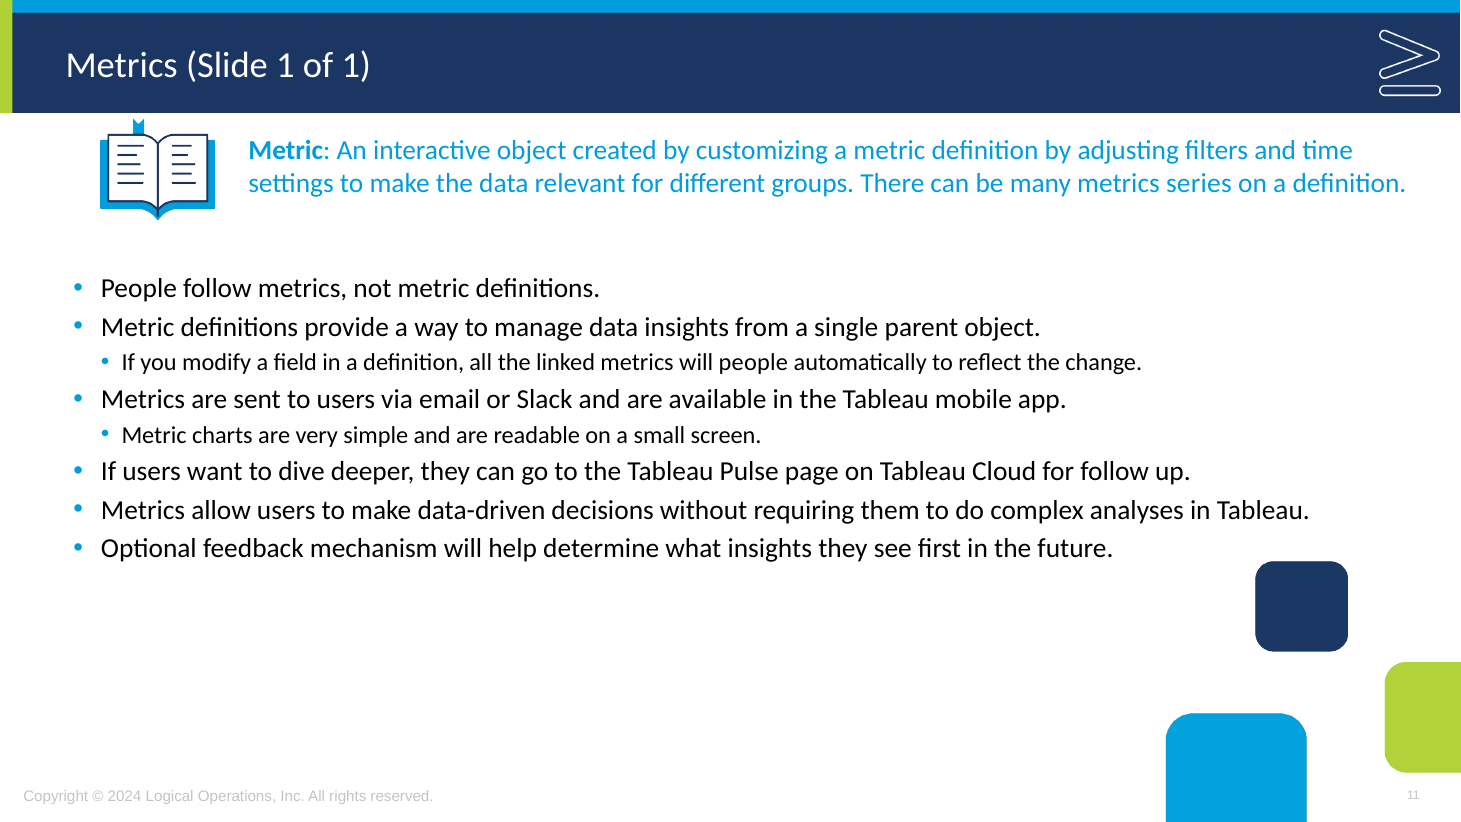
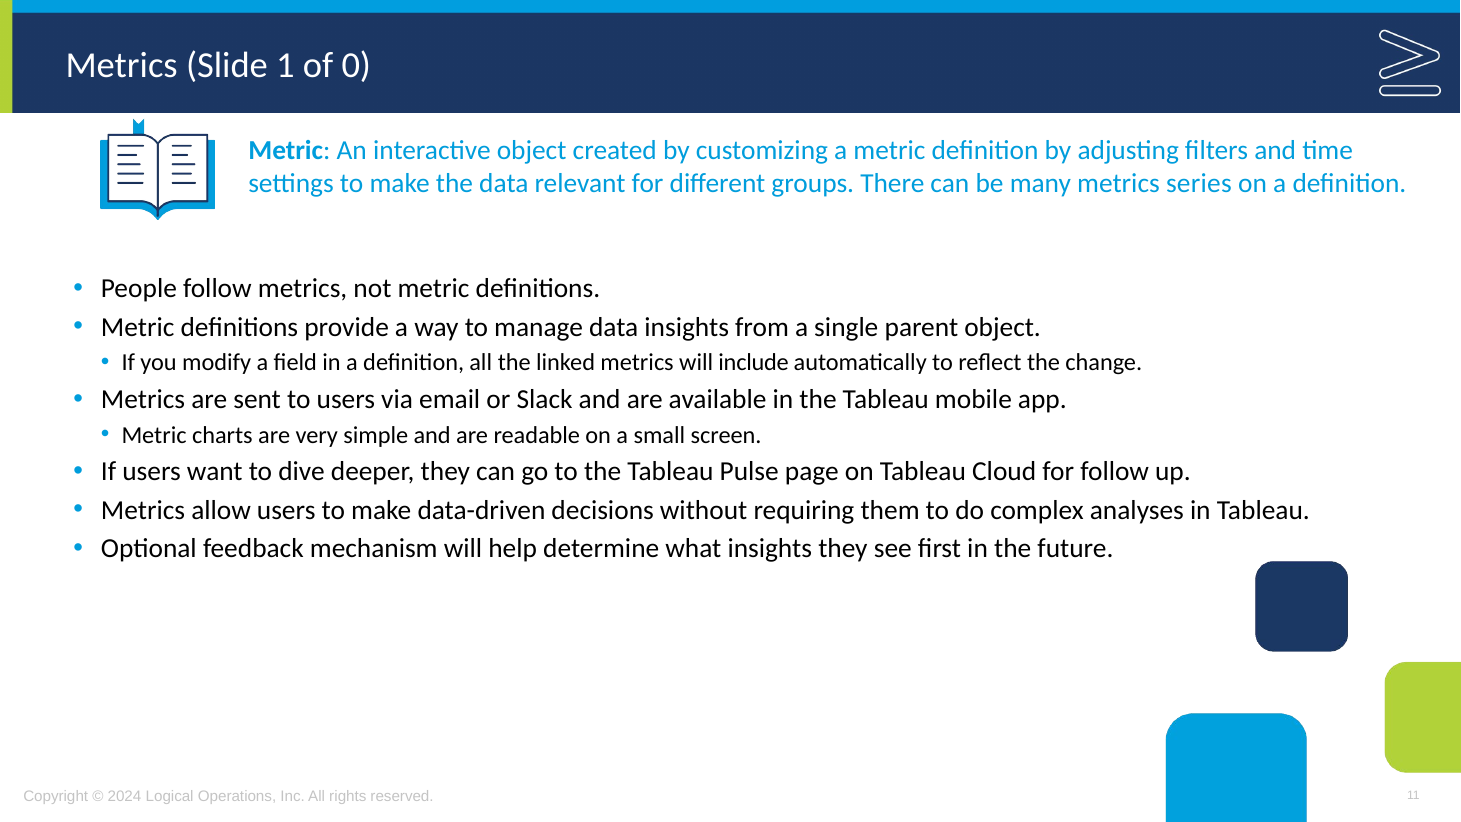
of 1: 1 -> 0 (356, 65)
will people: people -> include (754, 363)
